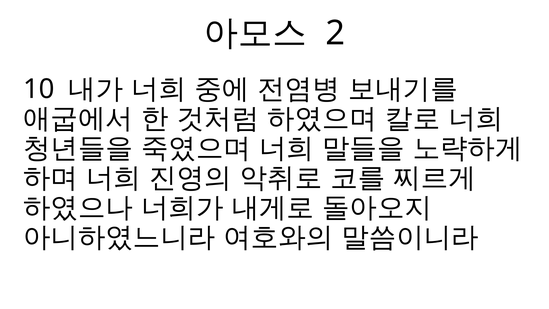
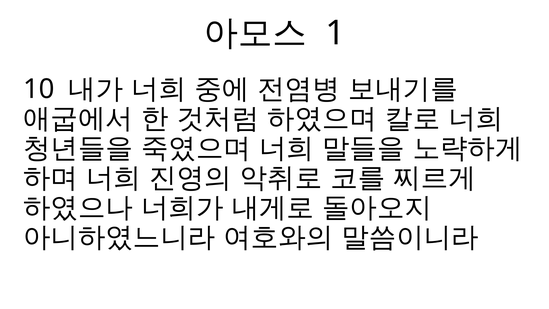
2: 2 -> 1 (335, 33)
